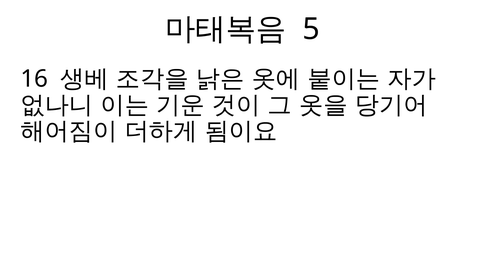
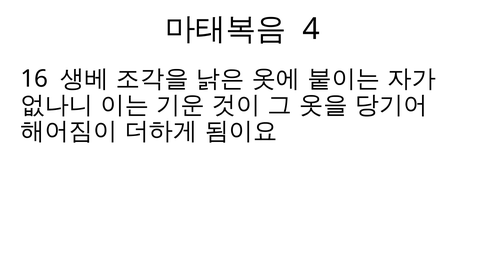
5: 5 -> 4 (311, 29)
